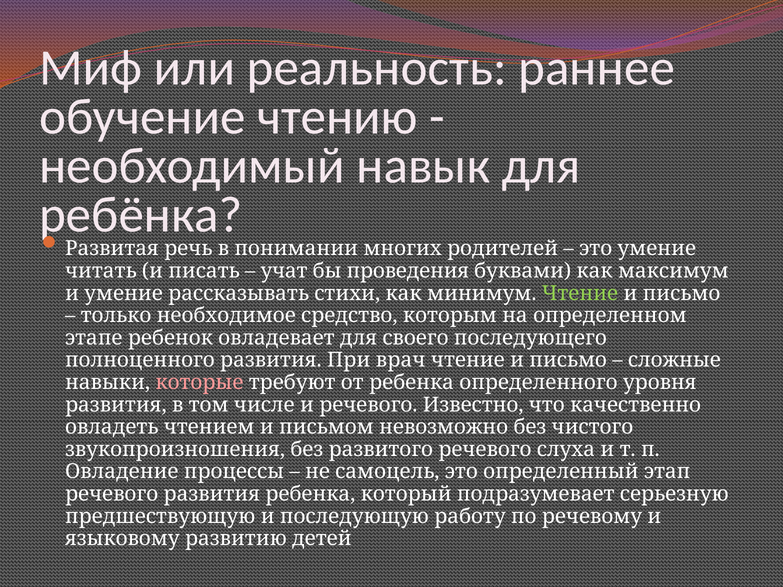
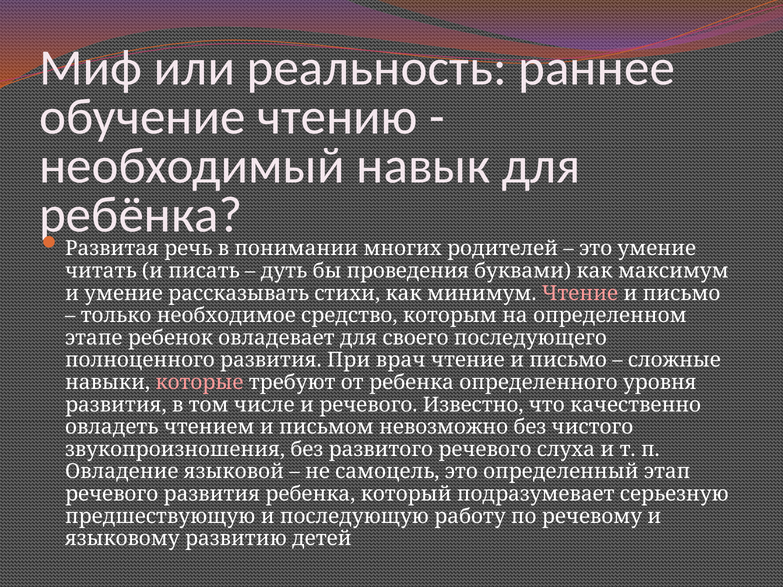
учат: учат -> дуть (284, 271)
Чтение colour: light green -> pink (580, 293)
процессы: процессы -> языковой (234, 472)
